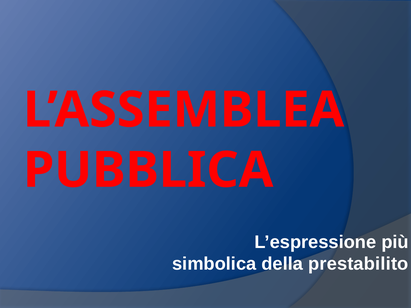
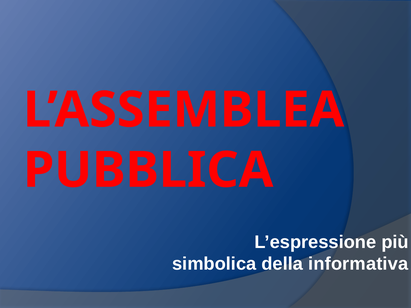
prestabilito: prestabilito -> informativa (358, 264)
